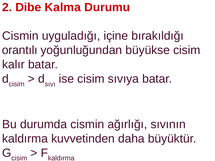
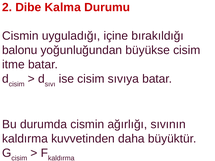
orantılı: orantılı -> balonu (20, 50)
kalır: kalır -> itme (13, 65)
